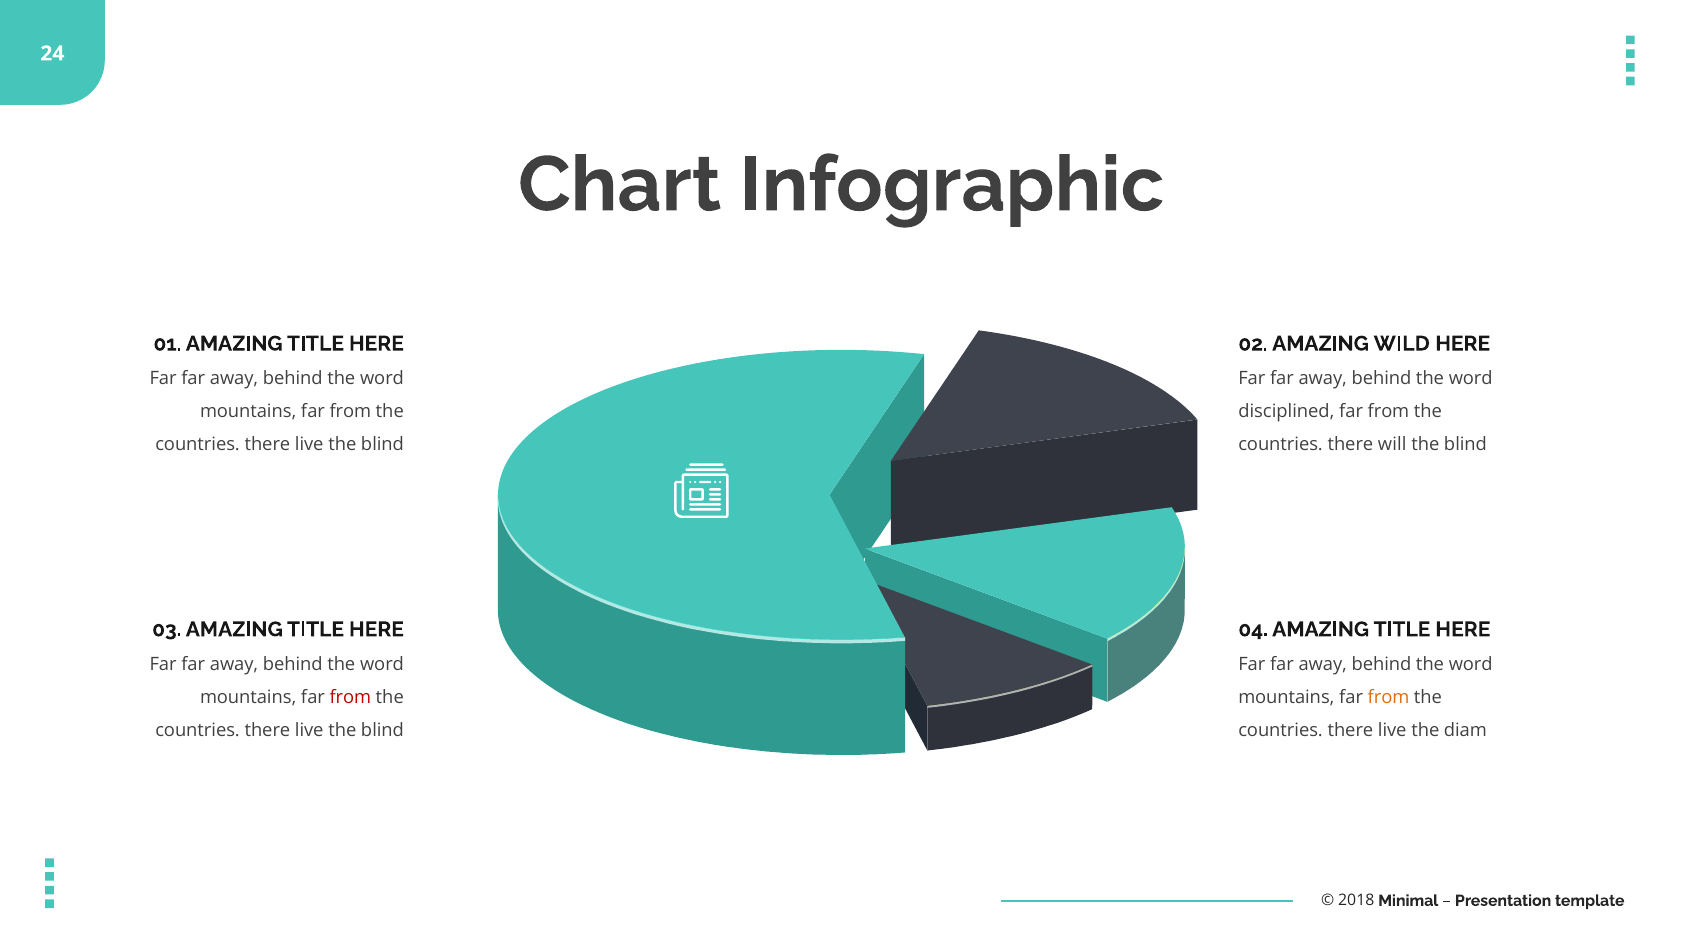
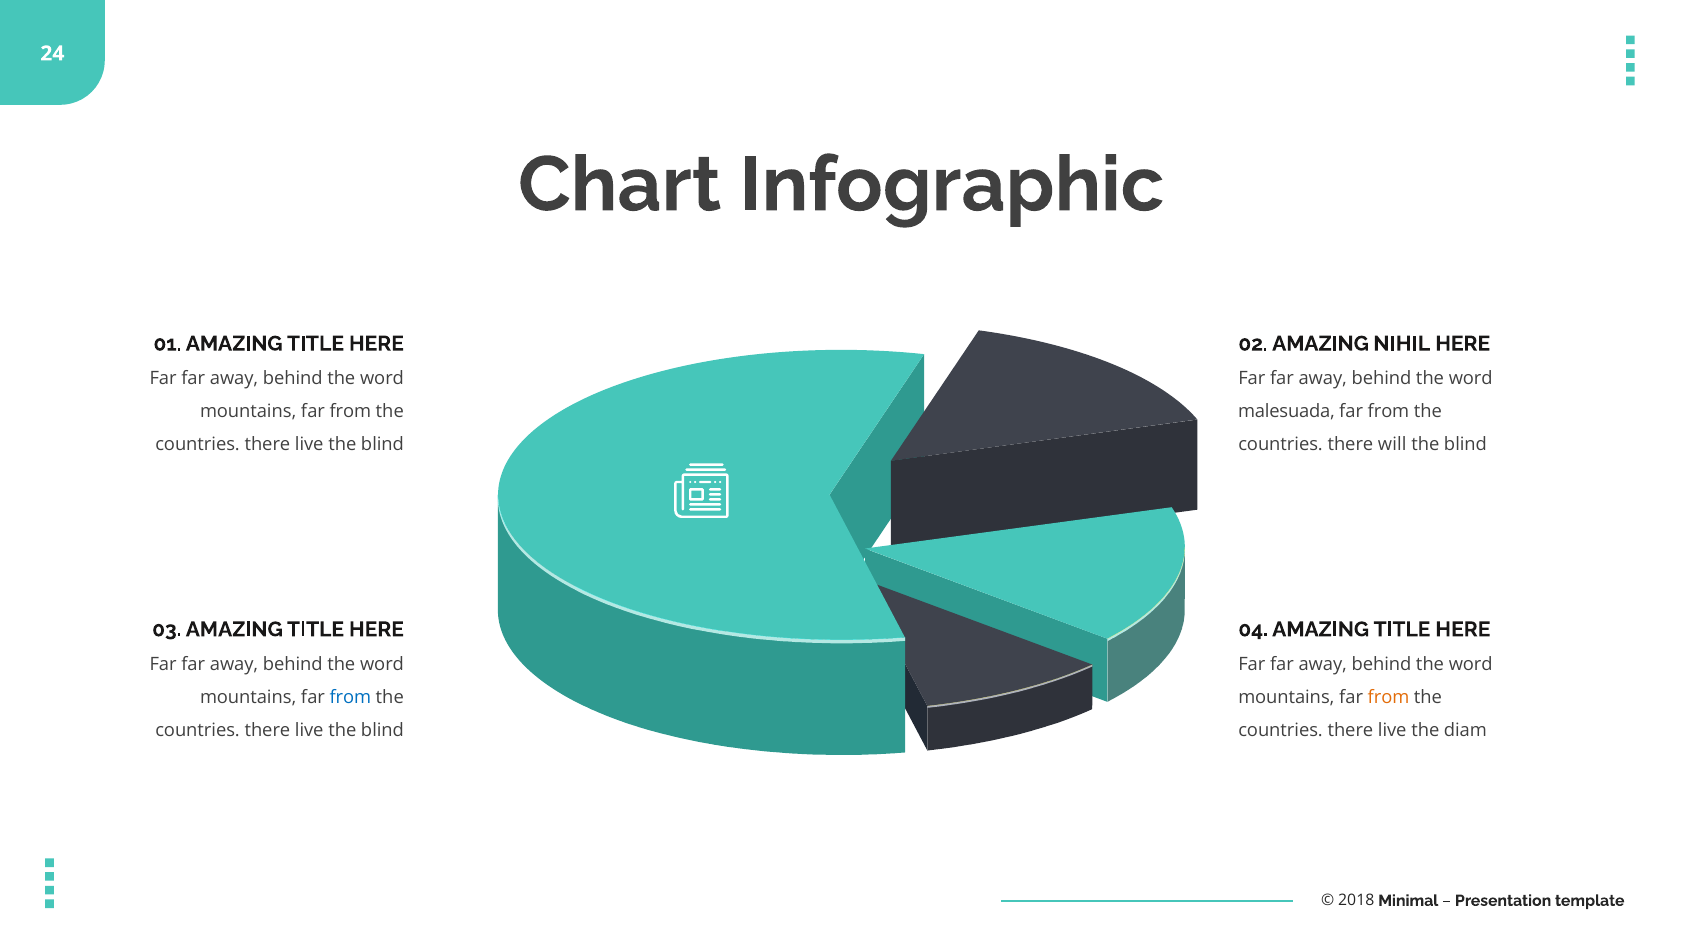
WILD: WILD -> NIHIL (1402, 344)
disciplined: disciplined -> malesuada (1286, 411)
from colour: red -> blue (350, 697)
